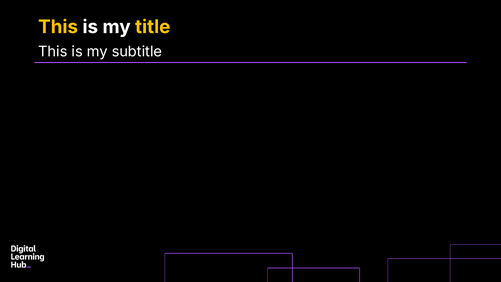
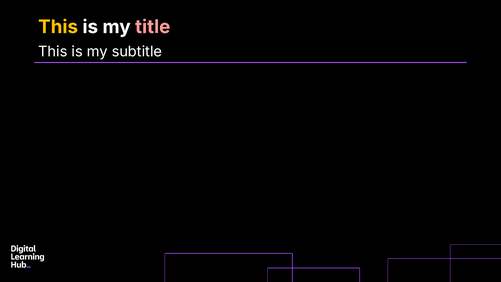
title colour: yellow -> pink (153, 27)
